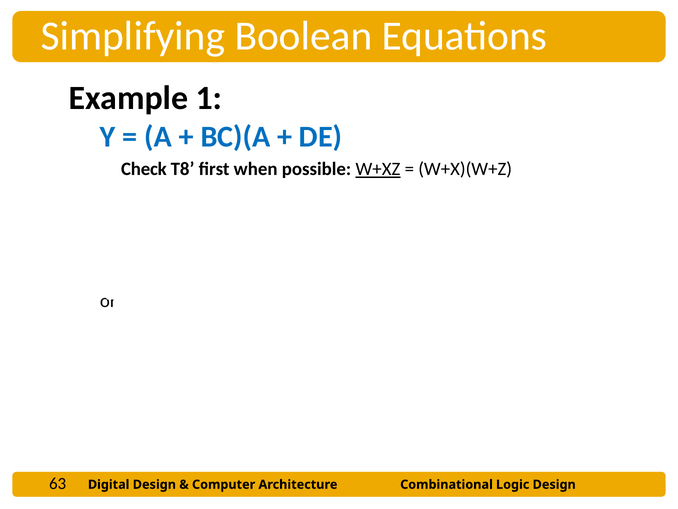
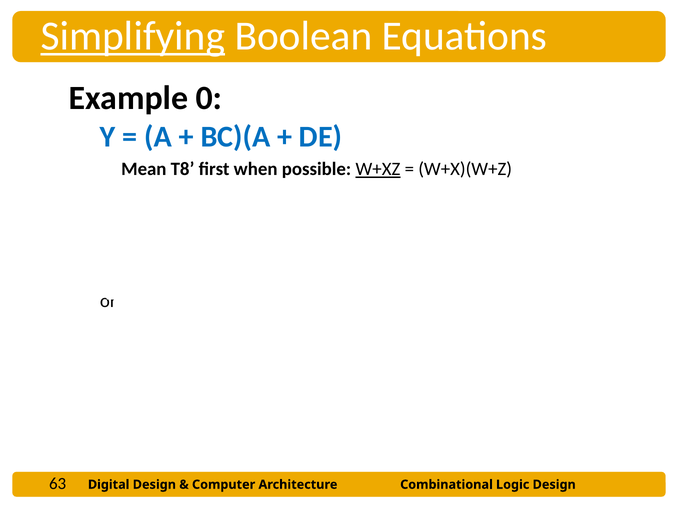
Simplifying underline: none -> present (133, 36)
1: 1 -> 0 (209, 98)
Check: Check -> Mean (144, 169)
